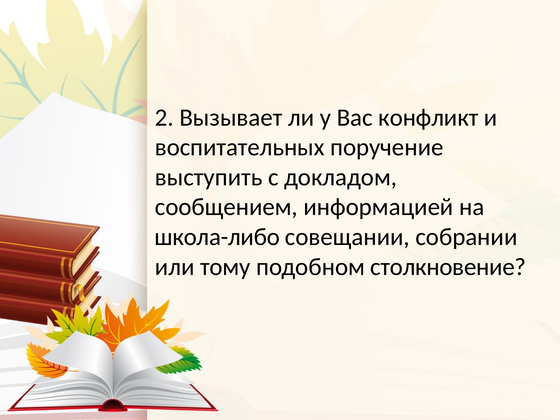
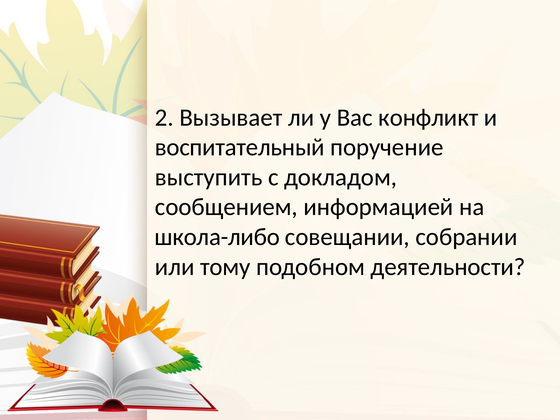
воспитательных: воспитательных -> воспитательный (240, 147)
столкновение: столкновение -> деятельности (448, 267)
